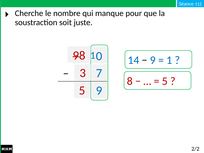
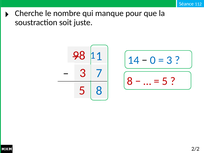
0: 0 -> 1 (99, 56)
9: 9 -> 0 (153, 60)
1: 1 -> 3 (169, 60)
5 9: 9 -> 8 (99, 91)
